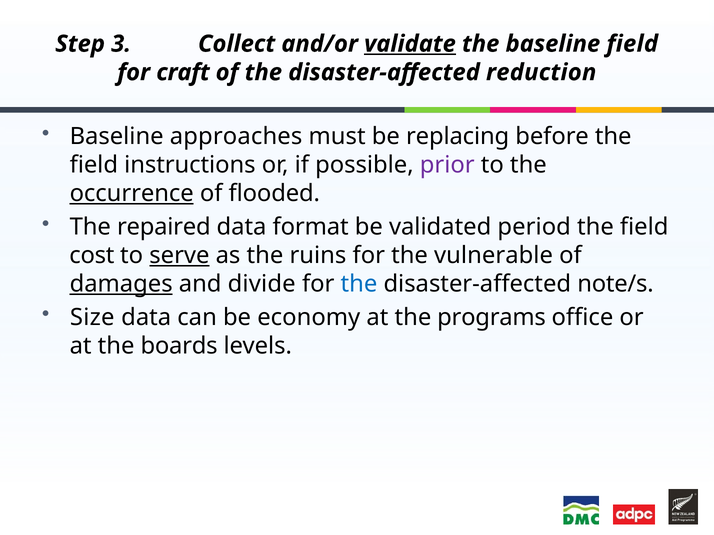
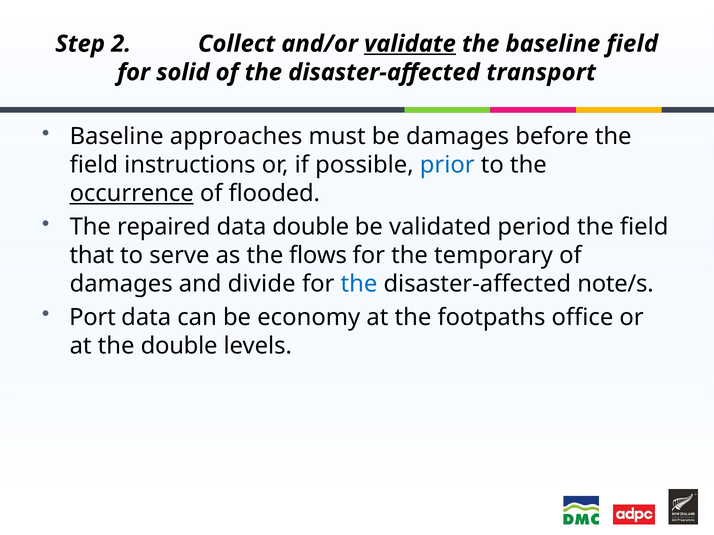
3: 3 -> 2 (121, 44)
craft: craft -> solid (183, 72)
reduction: reduction -> transport (541, 72)
be replacing: replacing -> damages (458, 137)
prior colour: purple -> blue (447, 165)
data format: format -> double (311, 227)
cost: cost -> that (92, 256)
serve underline: present -> none (179, 256)
ruins: ruins -> flows (318, 256)
vulnerable: vulnerable -> temporary (494, 256)
damages underline: present -> none (121, 284)
Size: Size -> Port (92, 317)
programs: programs -> footpaths (491, 317)
the boards: boards -> double (179, 346)
